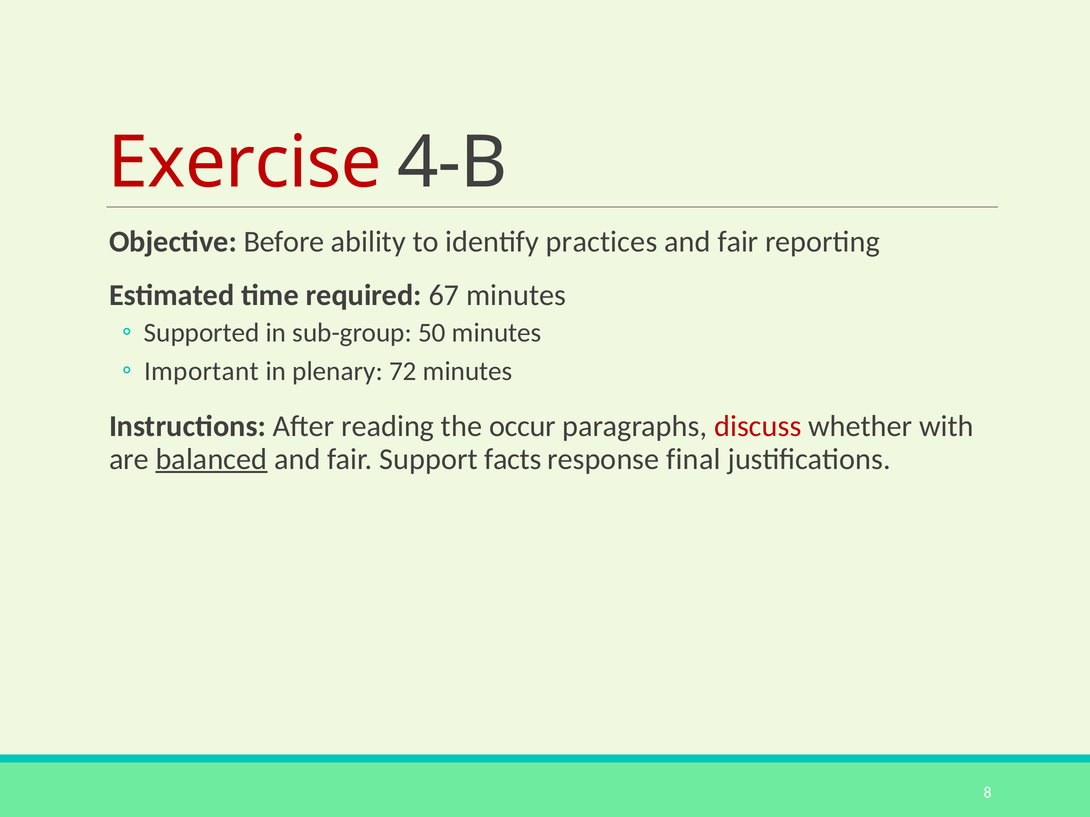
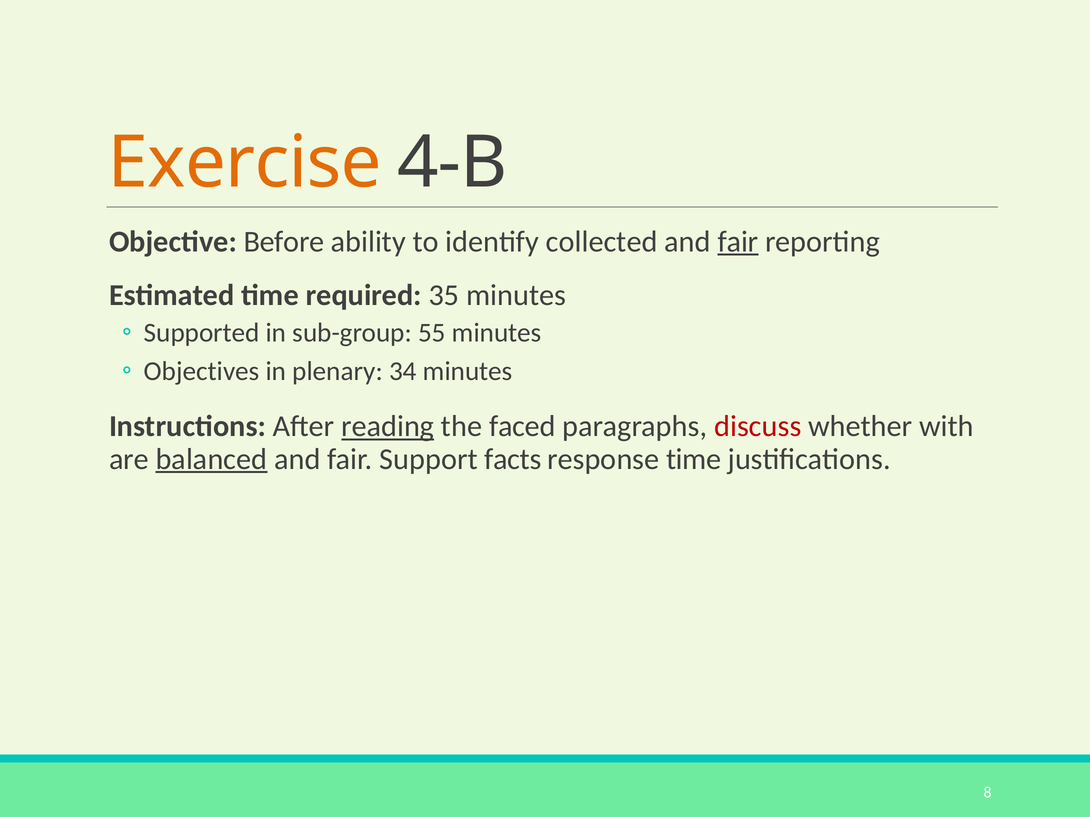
Exercise colour: red -> orange (245, 163)
practices: practices -> collected (602, 242)
fair underline: none -> present (738, 242)
67: 67 -> 35 (444, 296)
50: 50 -> 55 (432, 333)
Important: Important -> Objectives (202, 371)
72: 72 -> 34 (403, 371)
reading underline: none -> present (388, 427)
occur: occur -> faced (522, 427)
response final: final -> time (694, 459)
